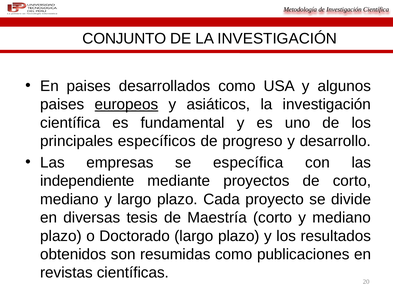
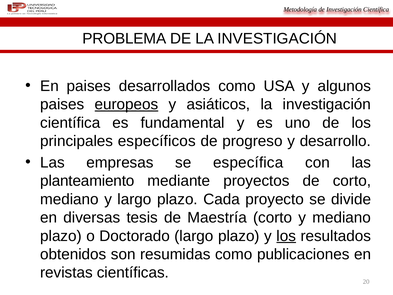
CONJUNTO: CONJUNTO -> PROBLEMA (124, 38)
independiente: independiente -> planteamiento (87, 181)
los underline: none -> present (286, 236)
